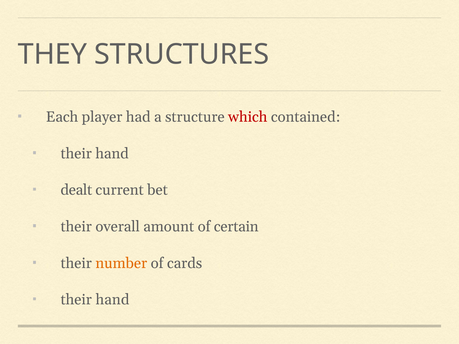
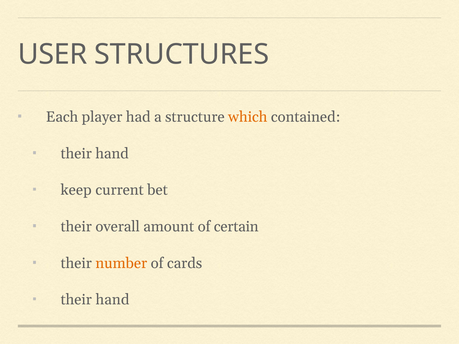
THEY: THEY -> USER (53, 55)
which colour: red -> orange (248, 117)
dealt: dealt -> keep (76, 190)
